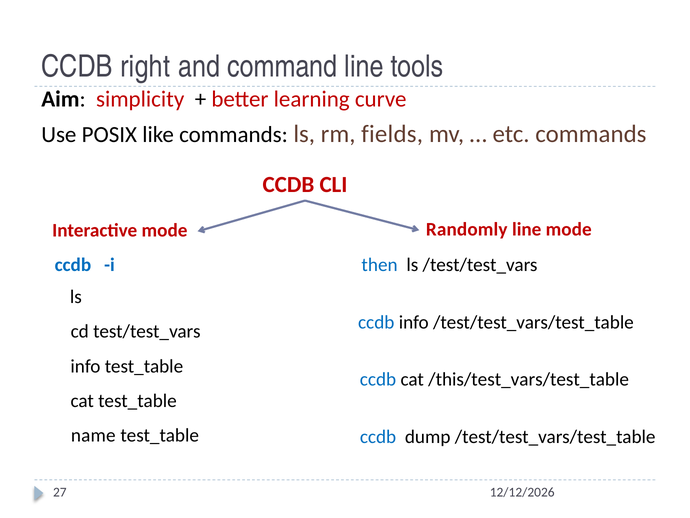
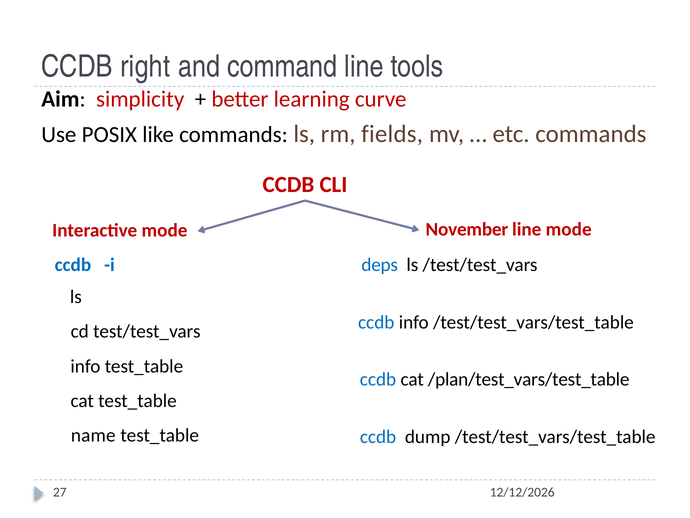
Randomly: Randomly -> November (467, 229)
then: then -> deps (380, 265)
/this/test_vars/test_table: /this/test_vars/test_table -> /plan/test_vars/test_table (529, 379)
